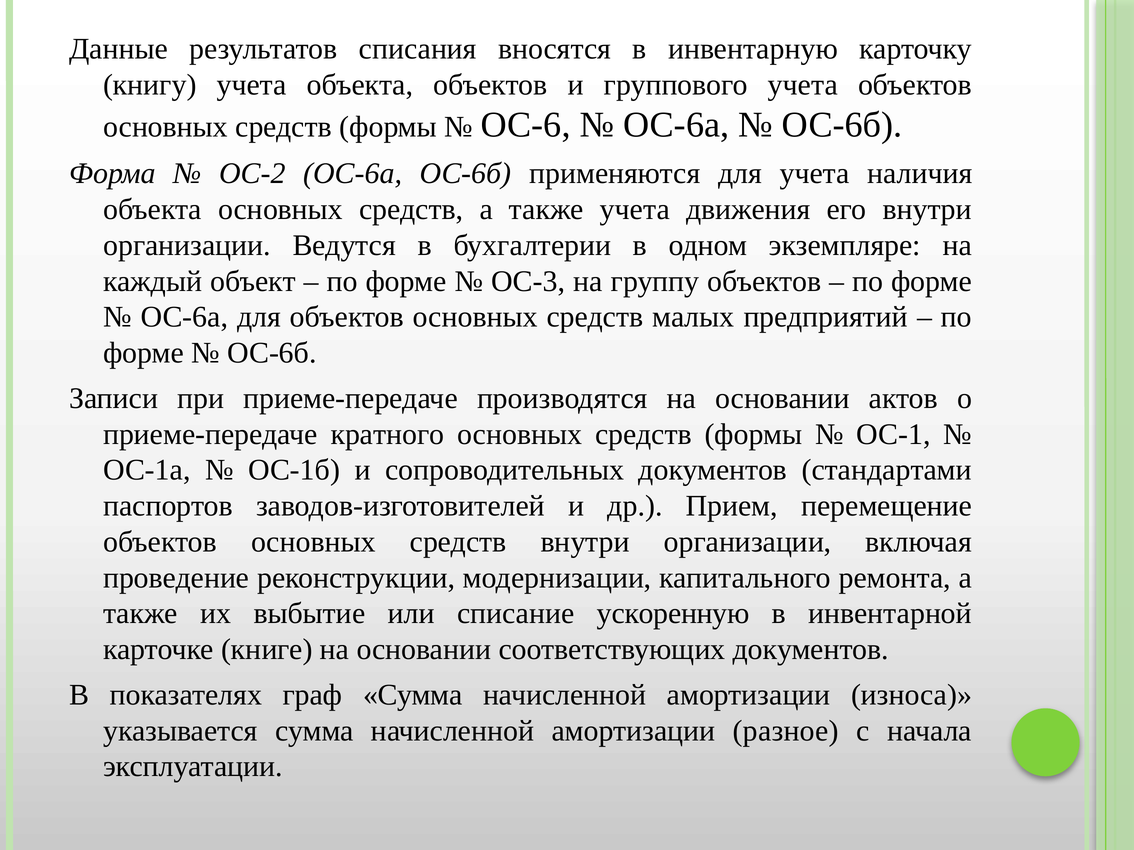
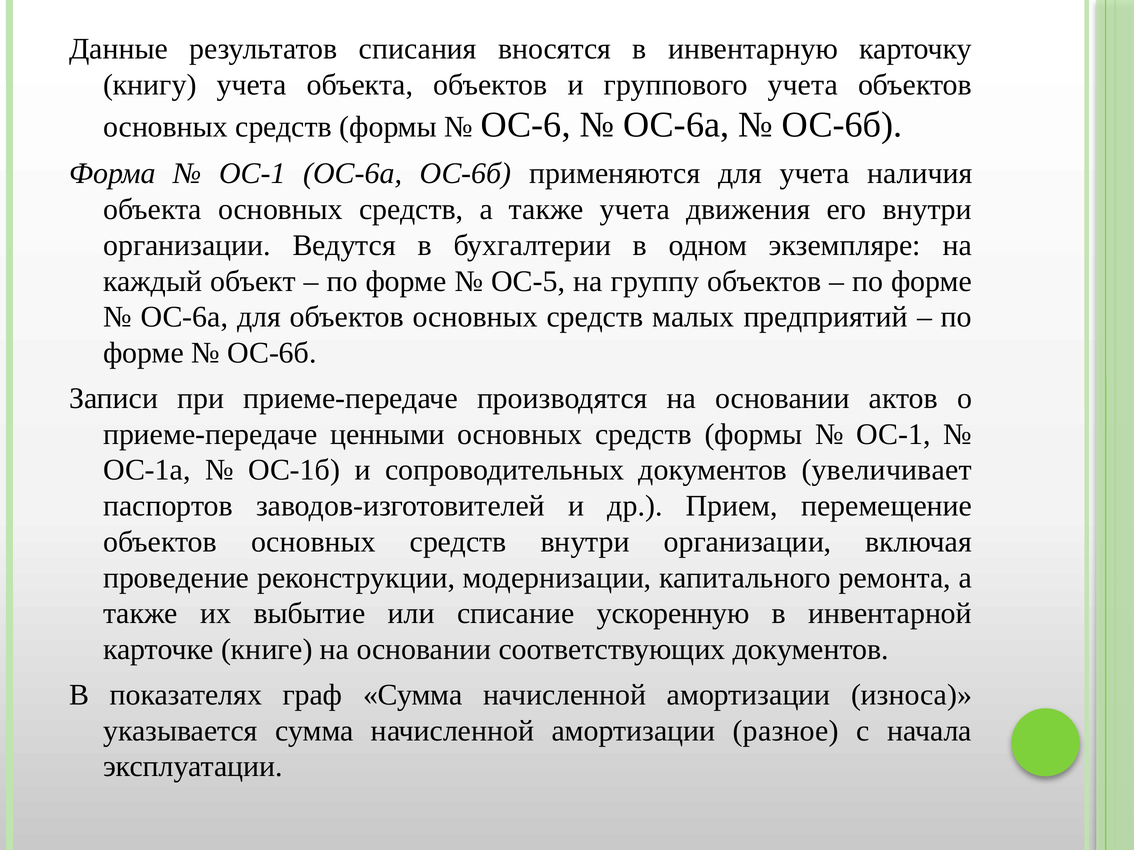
ОС-2: ОС-2 -> ОС-1 (253, 174)
ОС-3: ОС-3 -> ОС-5 (528, 281)
кратного: кратного -> ценными (388, 434)
стандартами: стандартами -> увеличивает (887, 470)
